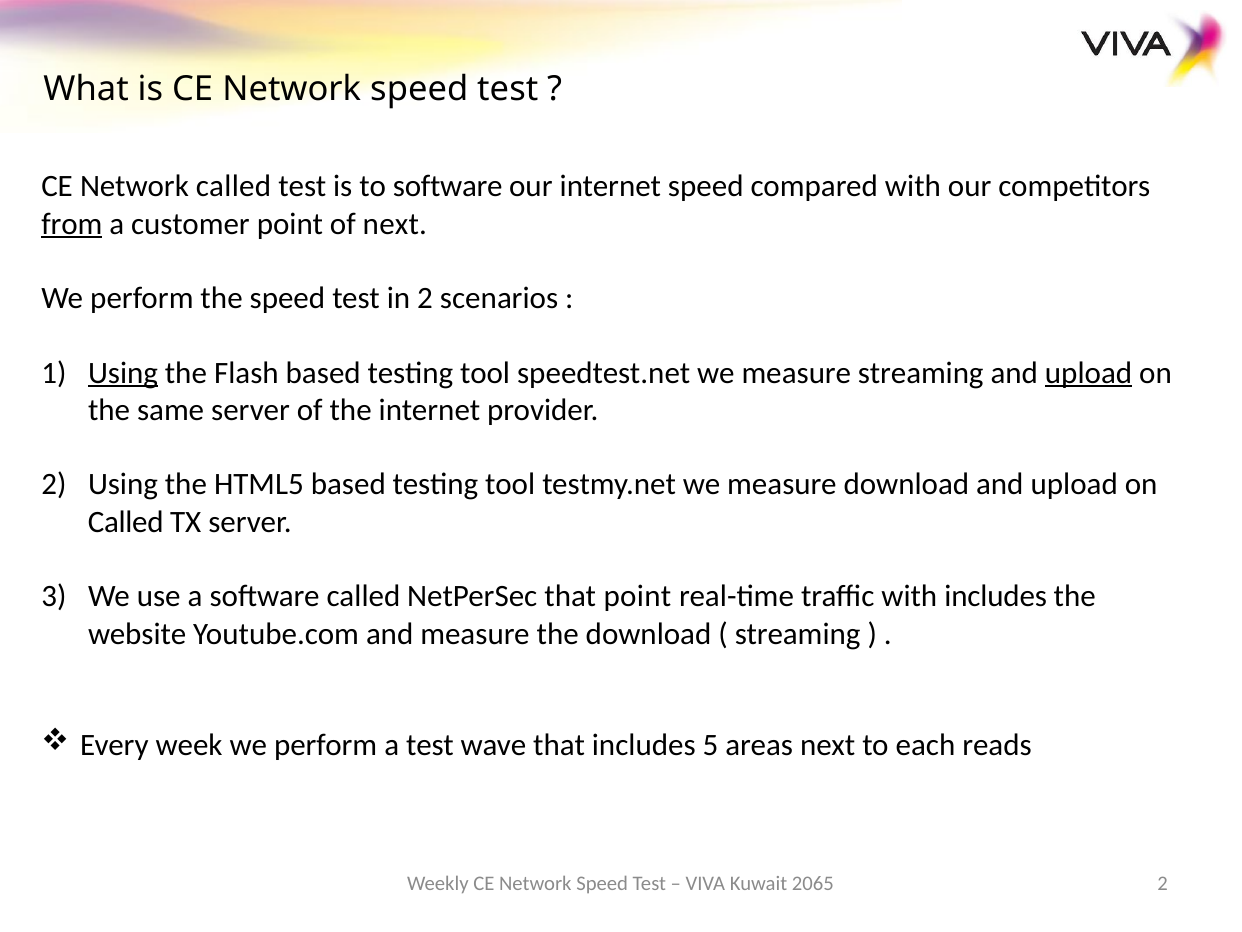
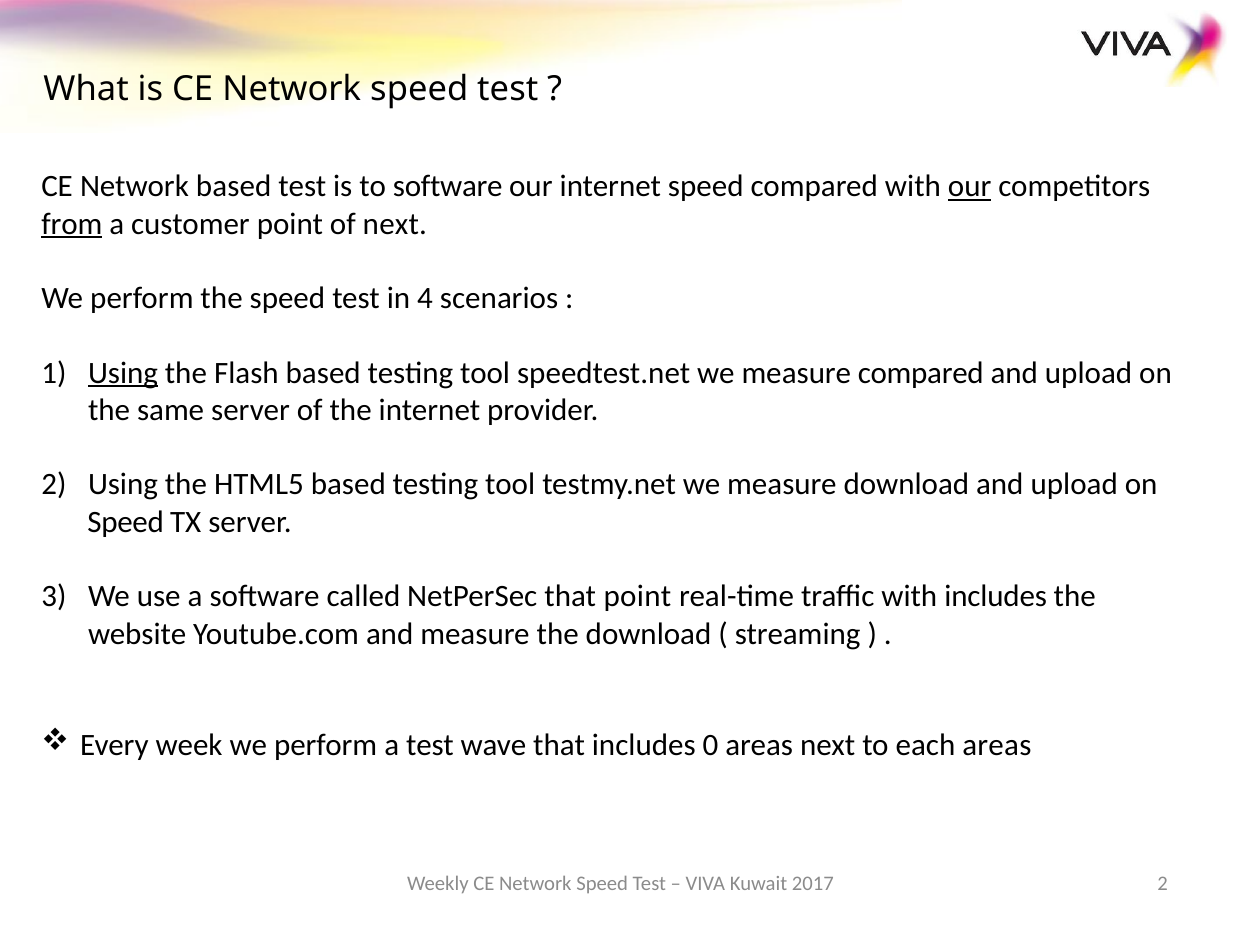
Network called: called -> based (234, 186)
our underline: none -> present (970, 186)
in 2: 2 -> 4 (425, 298)
measure streaming: streaming -> compared (921, 373)
upload underline: present -> none (1089, 373)
Called: Called -> Speed (126, 522)
5: 5 -> 0 (711, 745)
each reads: reads -> areas (997, 745)
2065: 2065 -> 2017 (813, 883)
